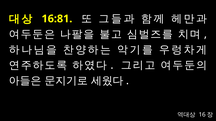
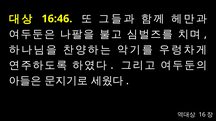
16:81: 16:81 -> 16:46 (57, 19)
